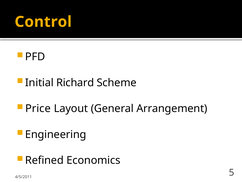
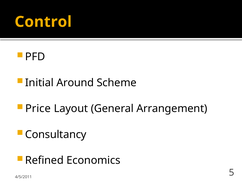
Richard: Richard -> Around (75, 82)
Engineering: Engineering -> Consultancy (56, 134)
